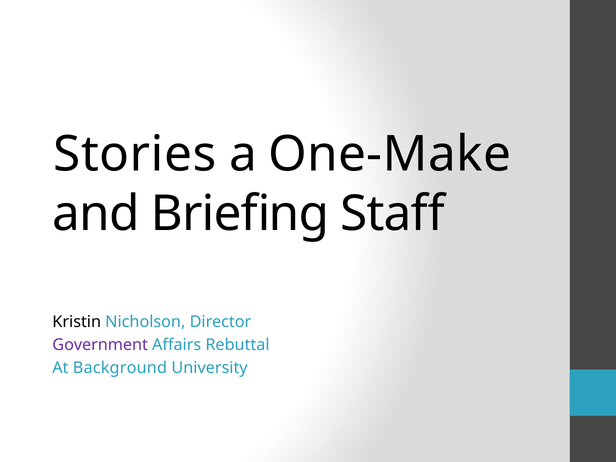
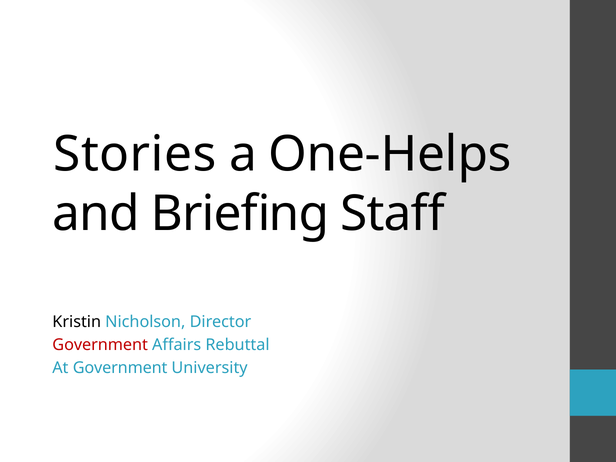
One-Make: One-Make -> One-Helps (390, 154)
Government colour: purple -> red (100, 345)
At Background: Background -> Government (120, 368)
